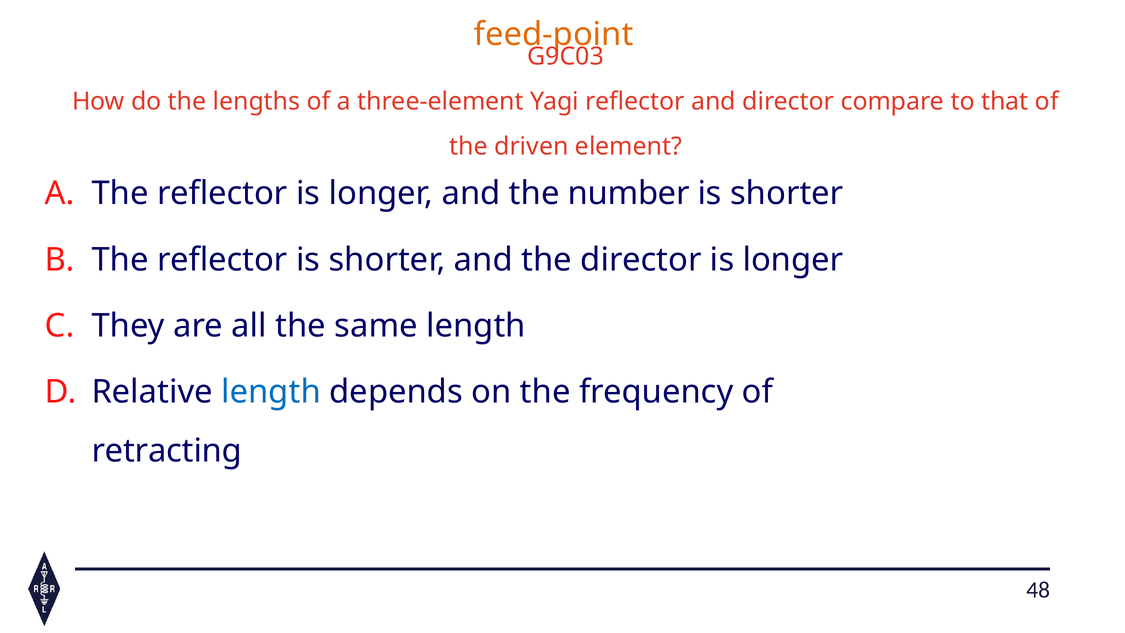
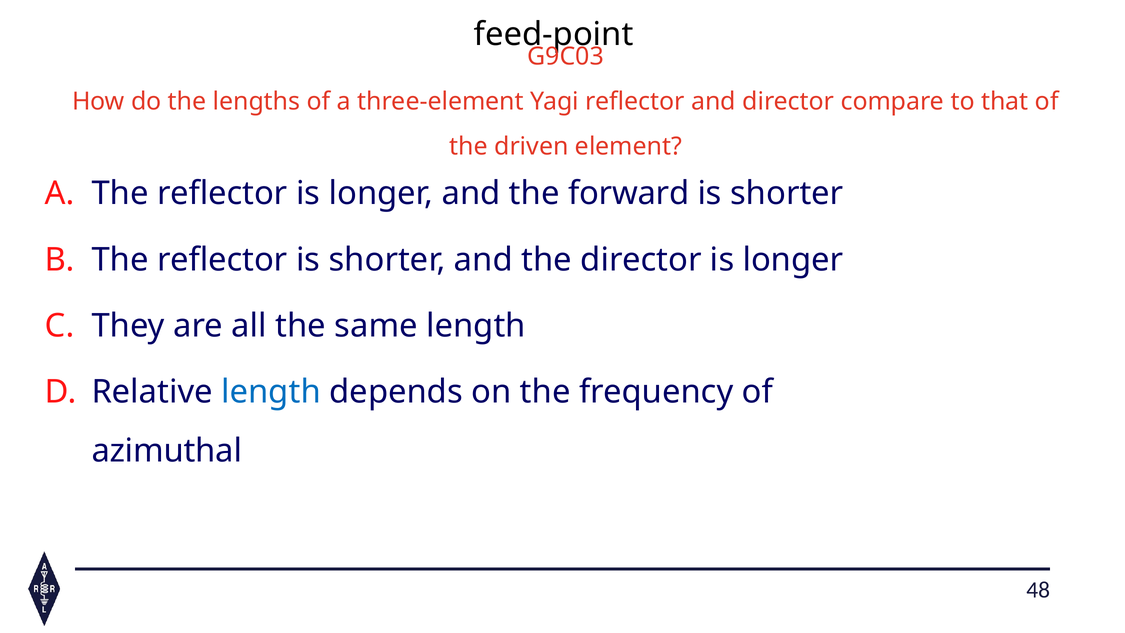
feed-point colour: orange -> black (554, 35)
number: number -> forward (629, 194)
retracting: retracting -> azimuthal (167, 451)
